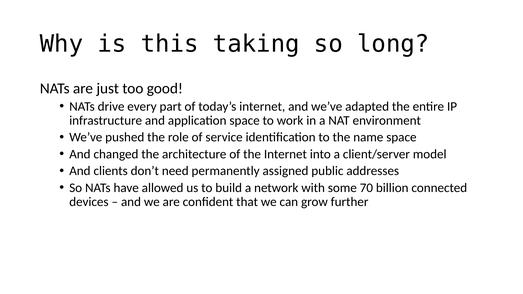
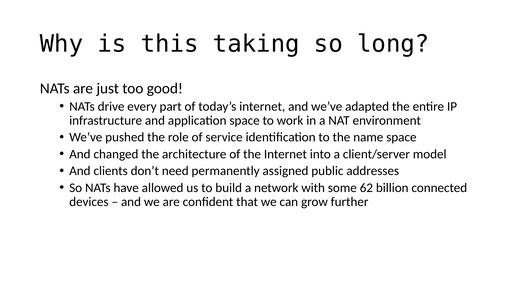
70: 70 -> 62 (366, 188)
